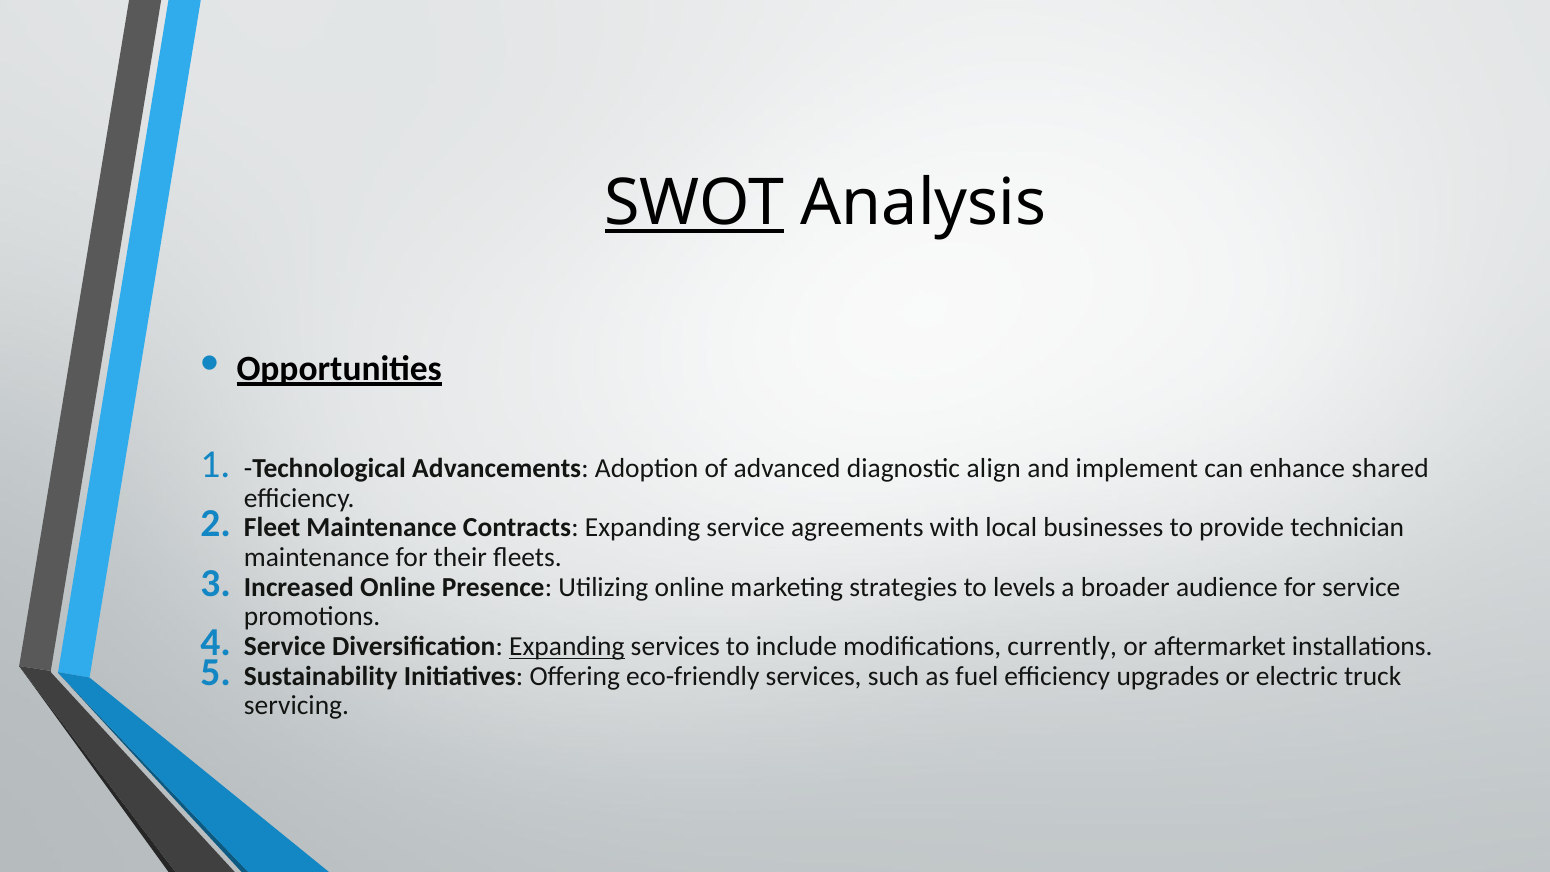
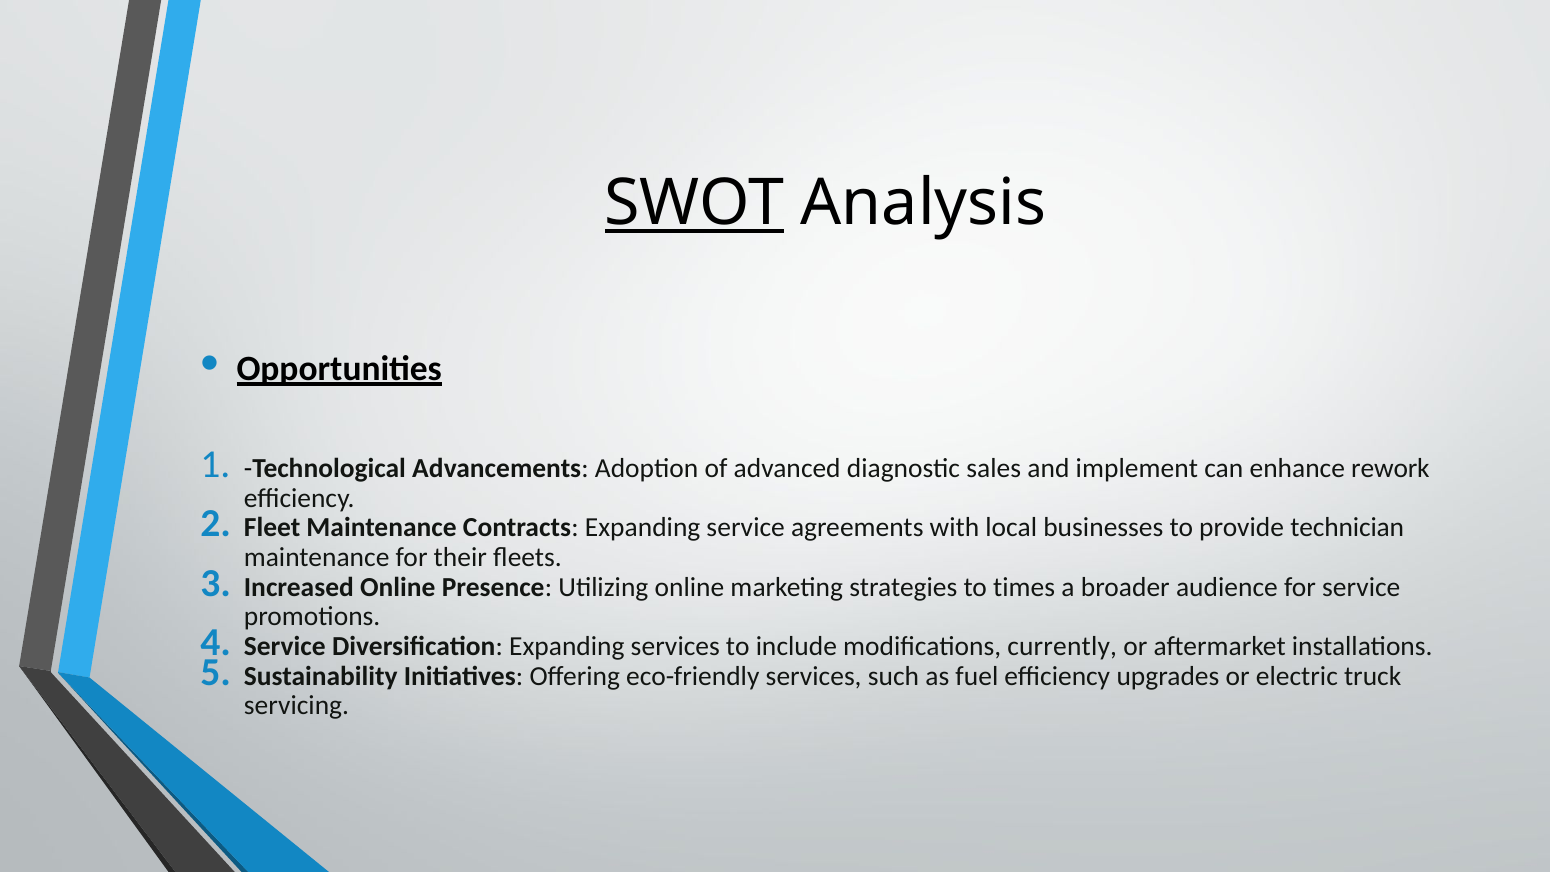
align: align -> sales (994, 469)
shared: shared -> rework (1390, 469)
levels: levels -> times (1024, 587)
Expanding underline: present -> none (567, 646)
